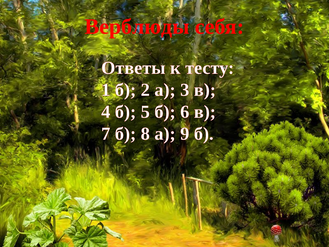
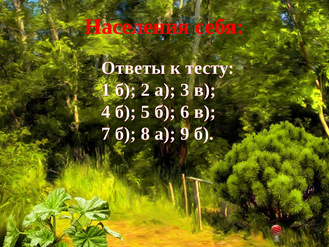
Верблюды: Верблюды -> Населения (137, 27)
